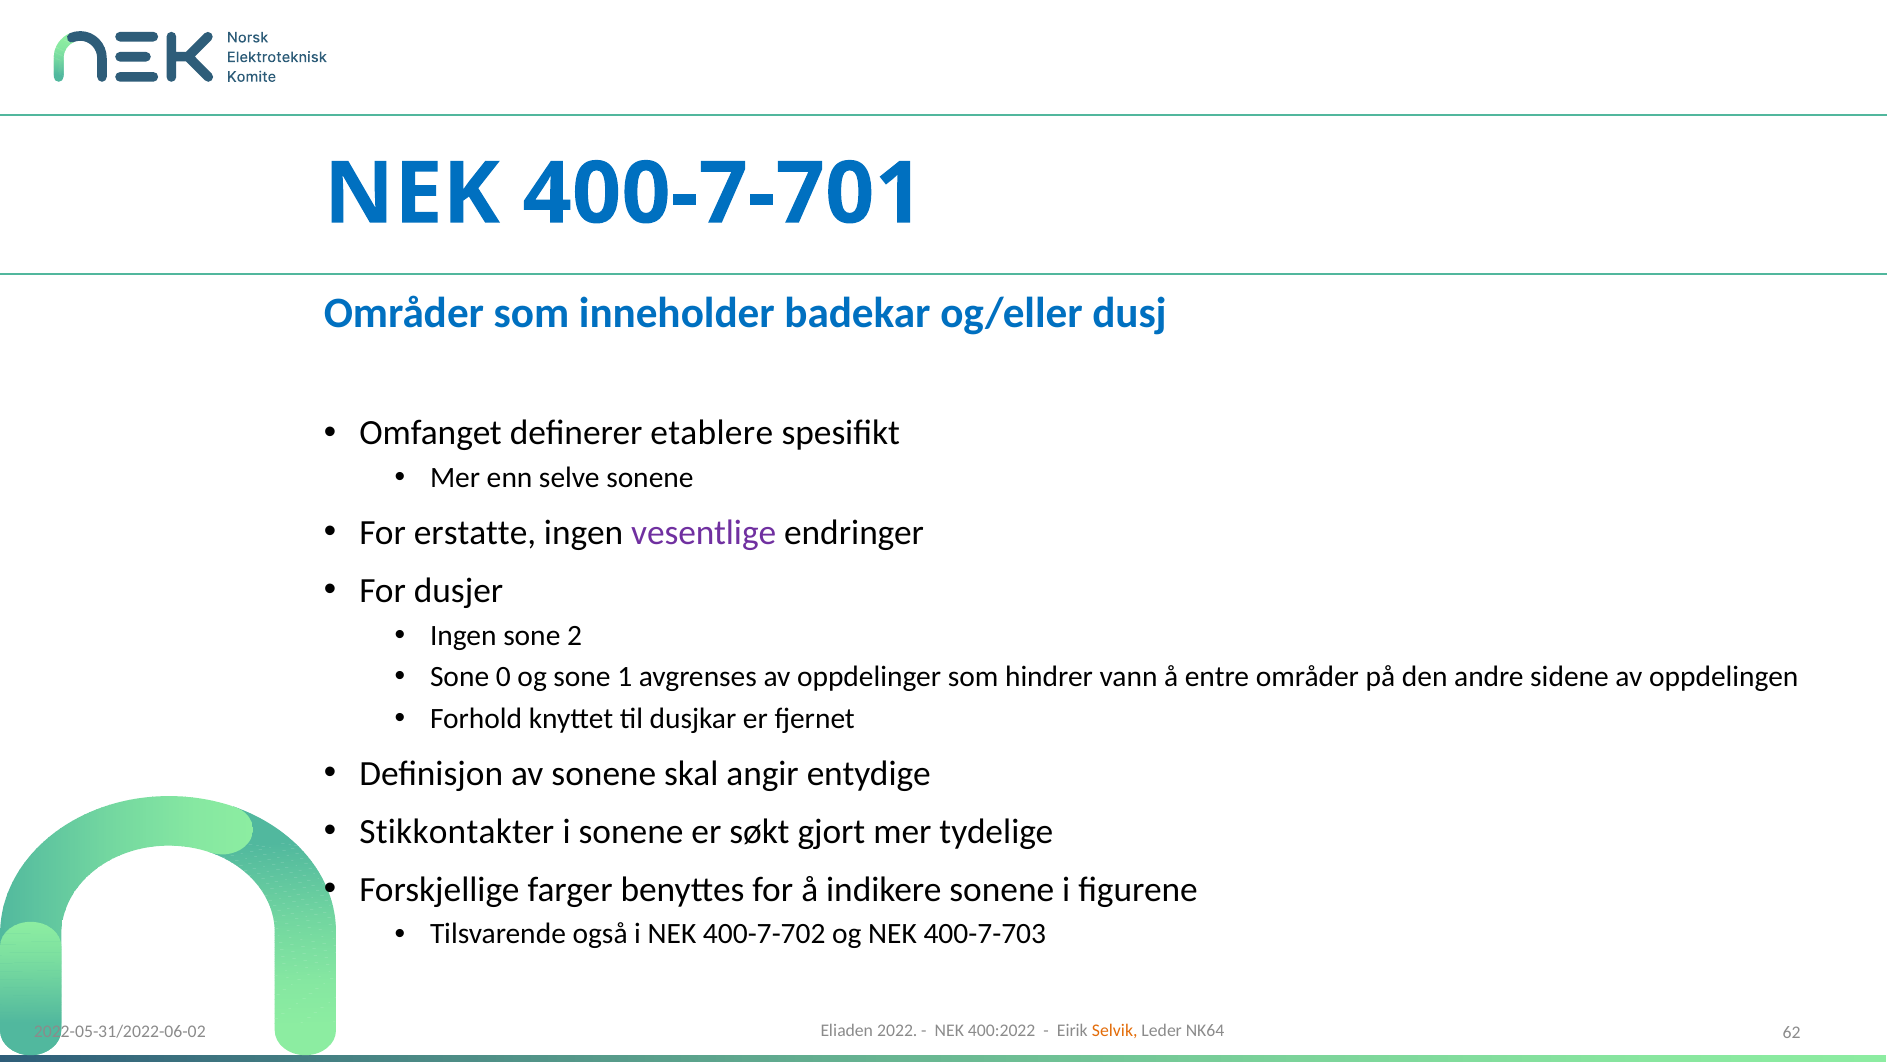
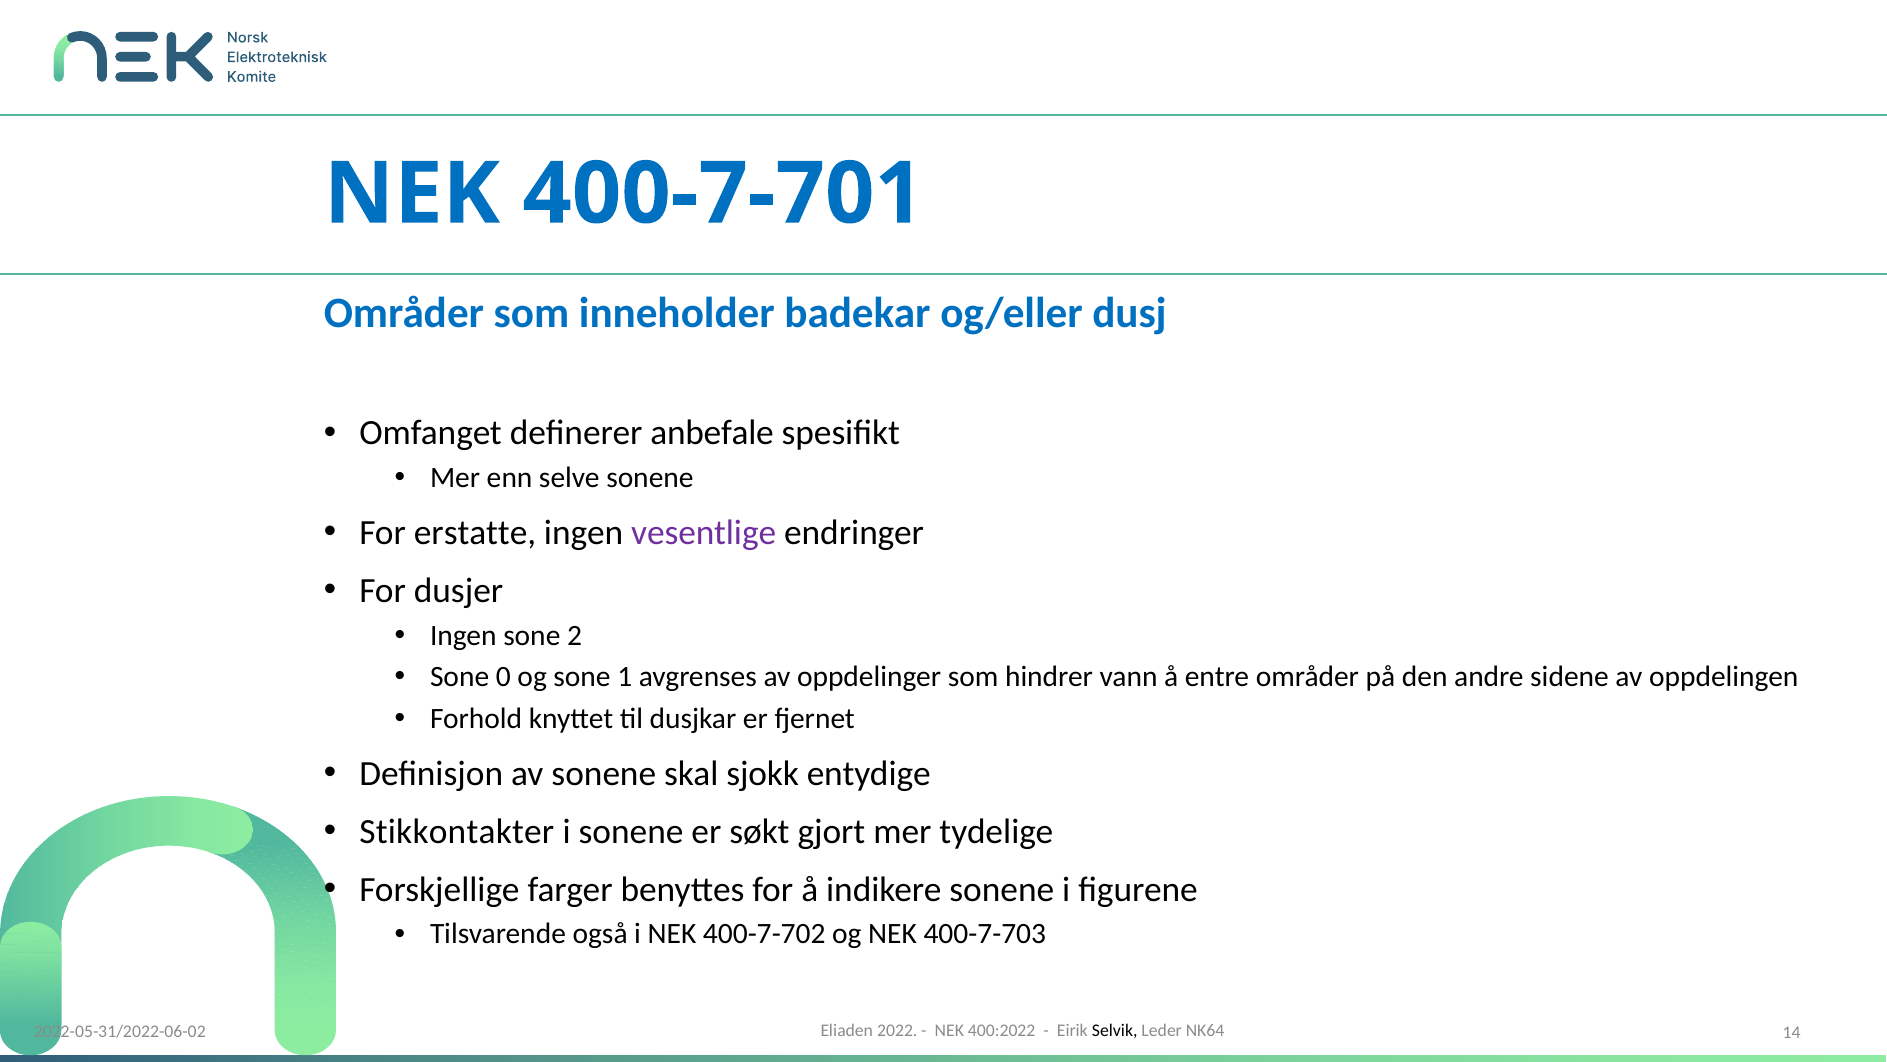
etablere: etablere -> anbefale (712, 433)
angir: angir -> sjokk (763, 773)
Selvik colour: orange -> black (1115, 1030)
62: 62 -> 14 (1792, 1032)
